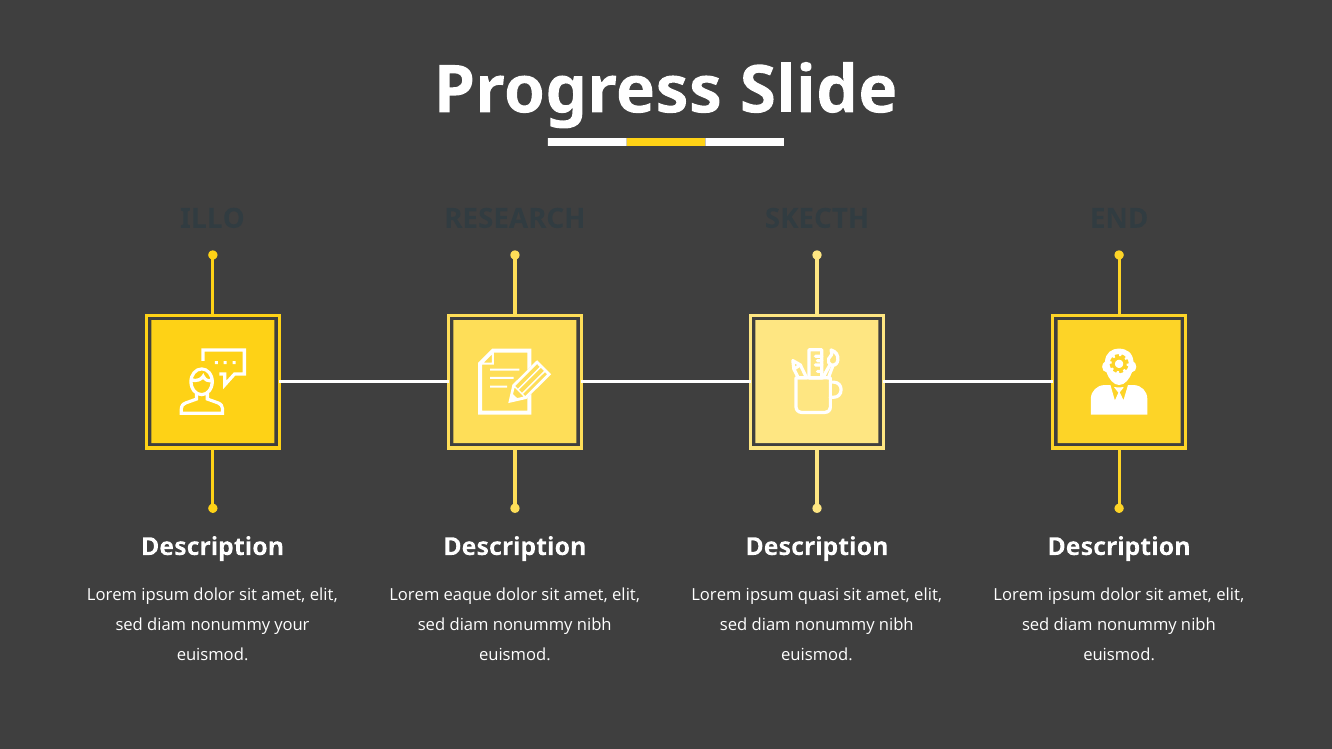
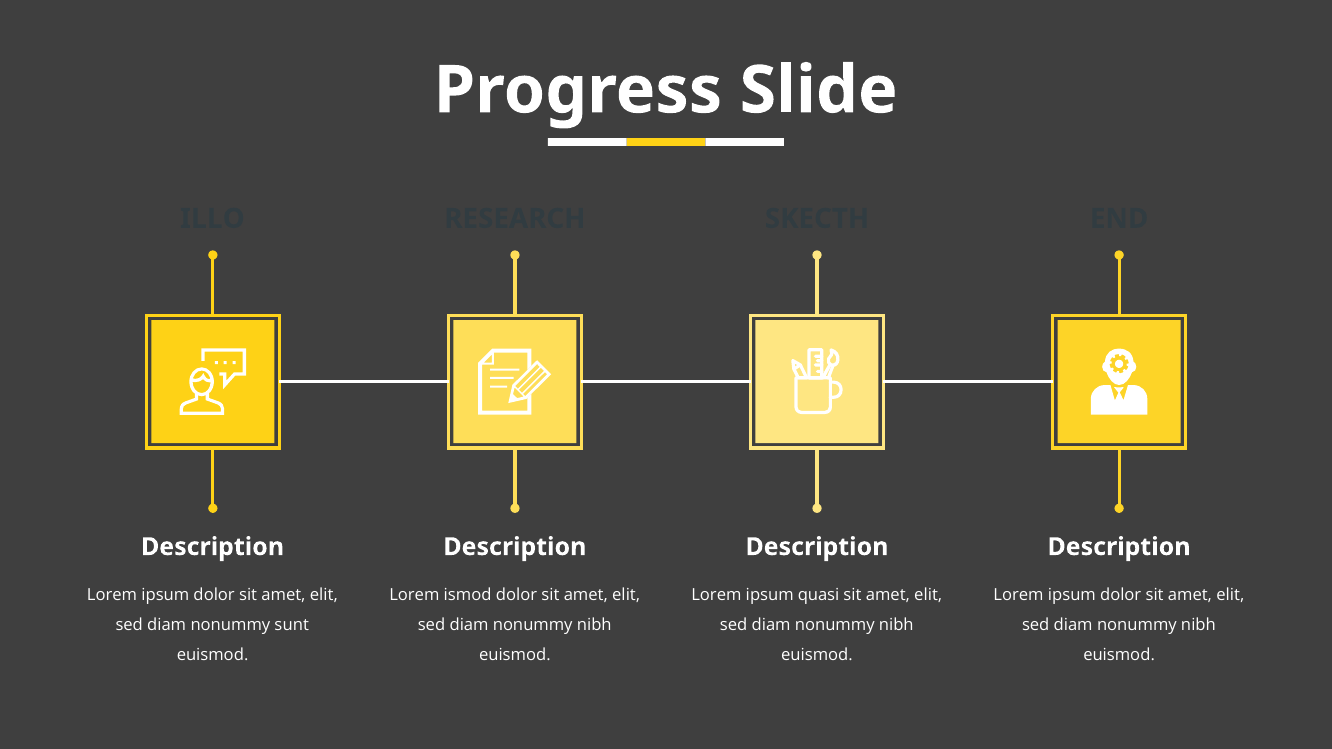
eaque: eaque -> ismod (468, 595)
your: your -> sunt (292, 625)
